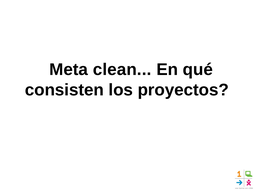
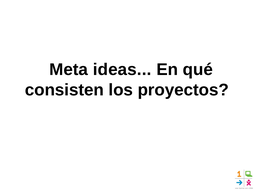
clean: clean -> ideas (122, 70)
